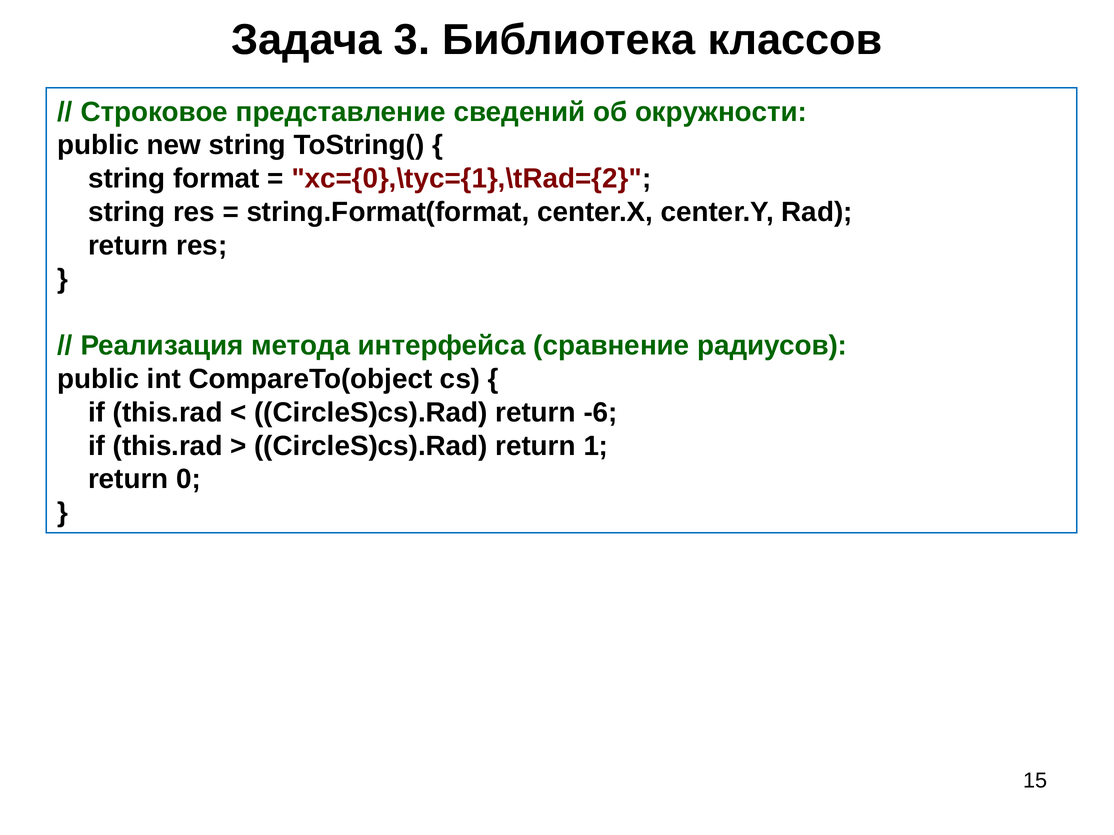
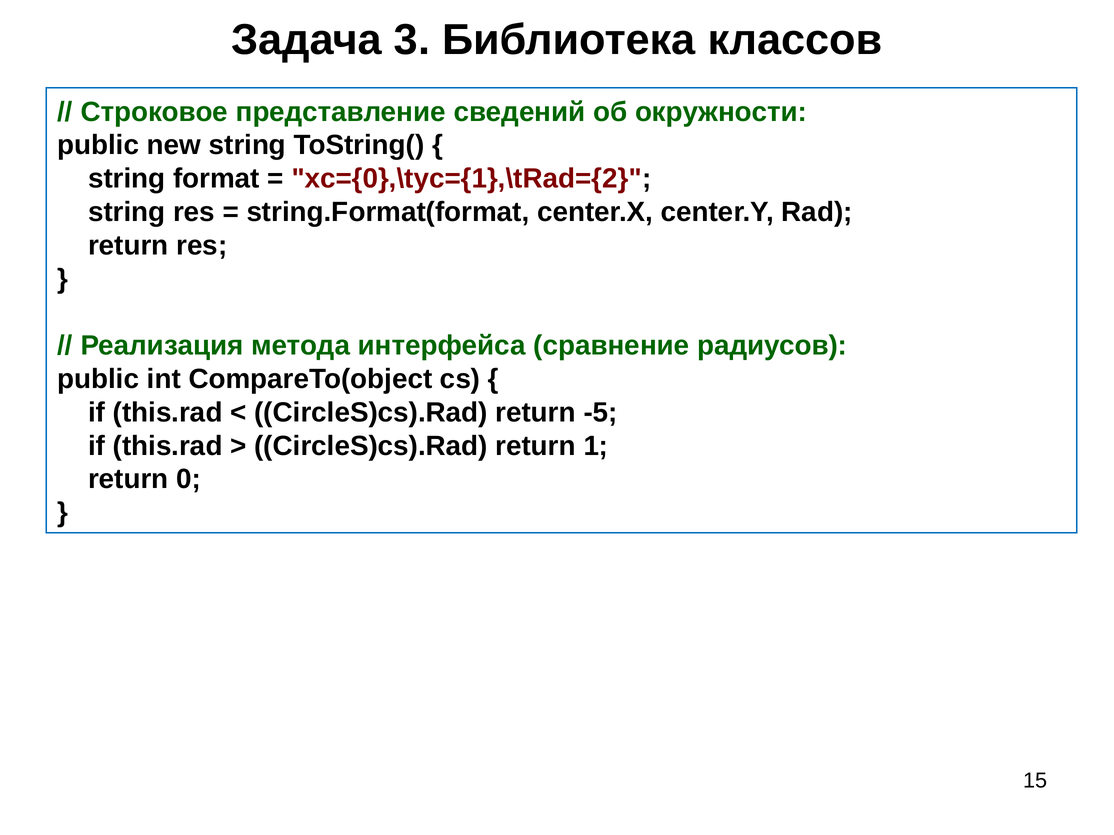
-6: -6 -> -5 (601, 413)
